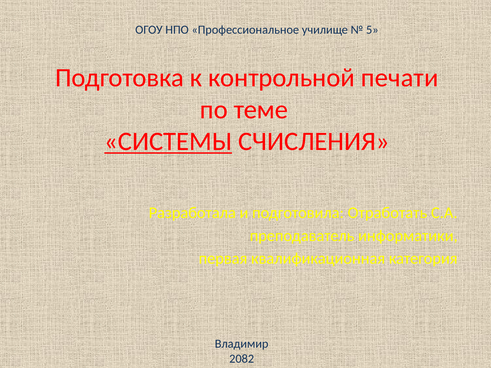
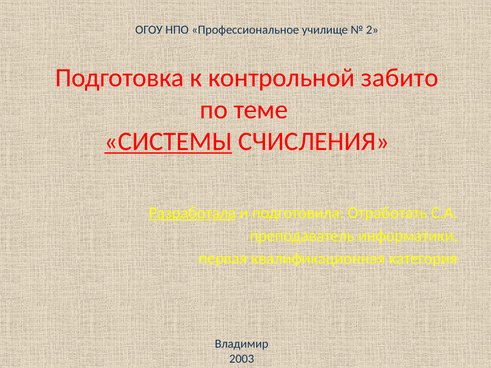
5: 5 -> 2 (372, 30)
печати: печати -> забито (400, 78)
Разработала underline: none -> present (192, 213)
2082: 2082 -> 2003 (242, 359)
